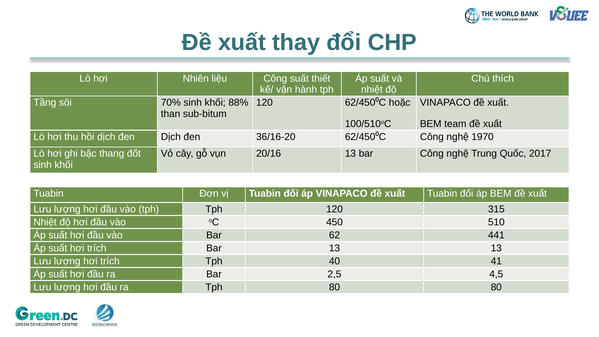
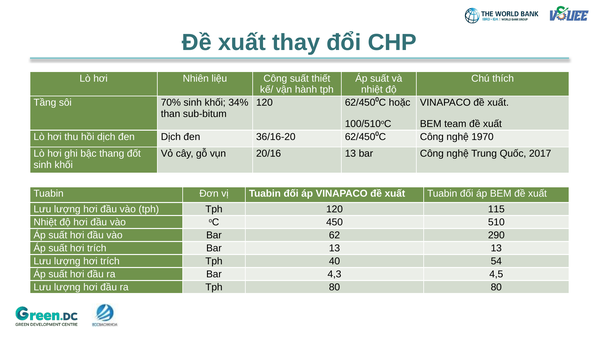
88%: 88% -> 34% (238, 103)
315: 315 -> 115 (496, 209)
441: 441 -> 290 (496, 235)
41: 41 -> 54 (496, 261)
2,5: 2,5 -> 4,3 (334, 274)
